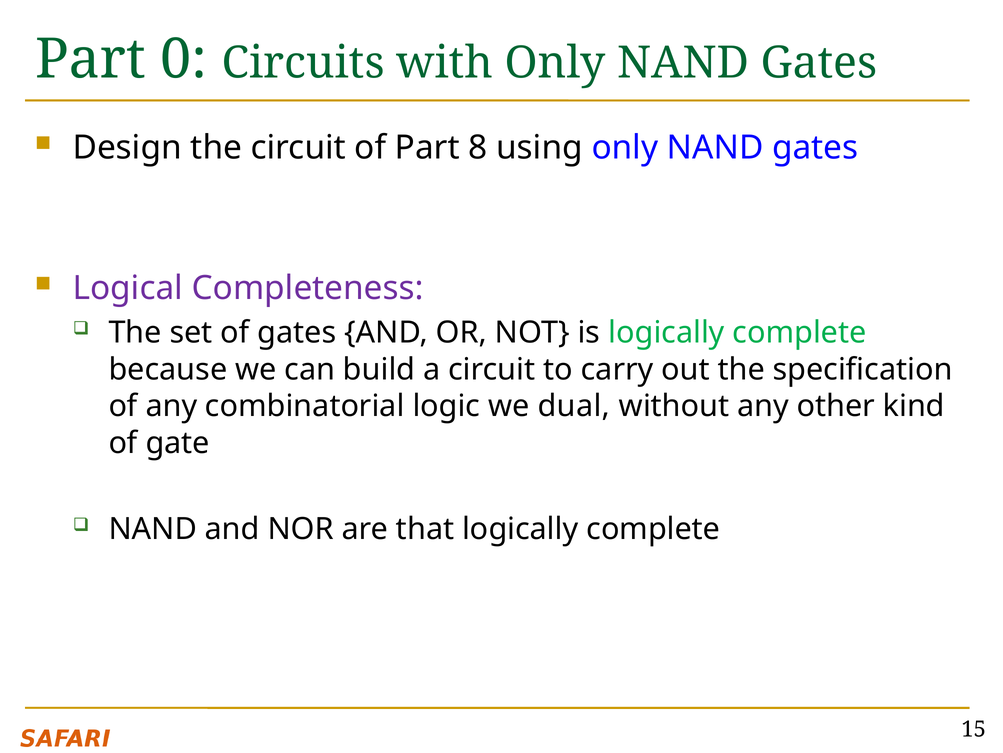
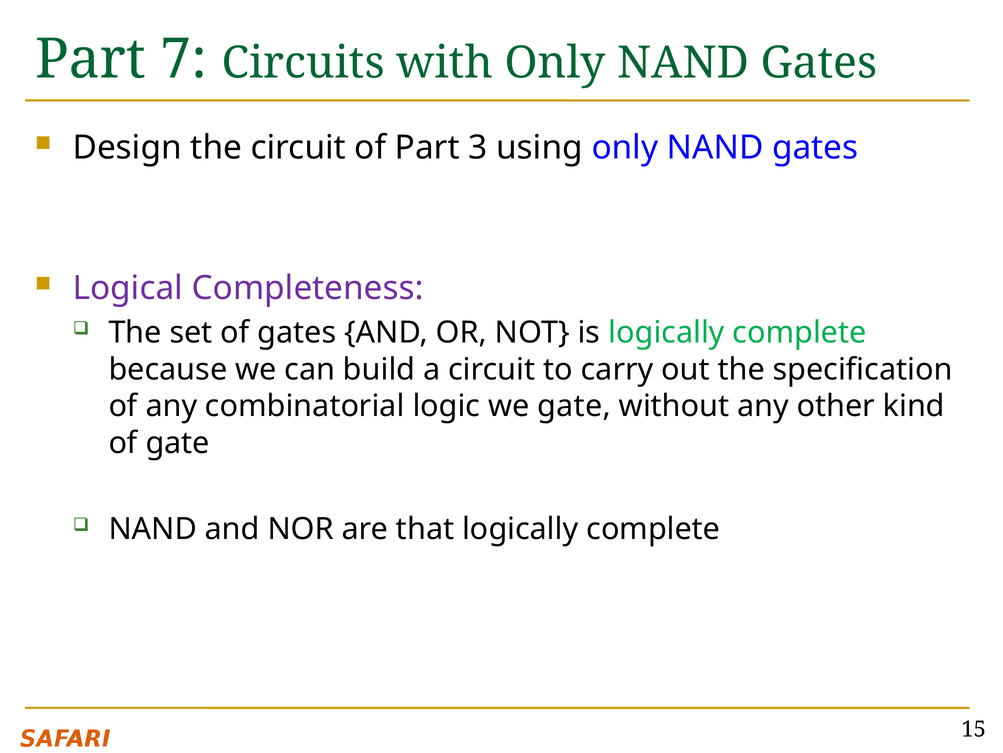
0: 0 -> 7 (184, 59)
8: 8 -> 3 (478, 148)
we dual: dual -> gate (574, 406)
